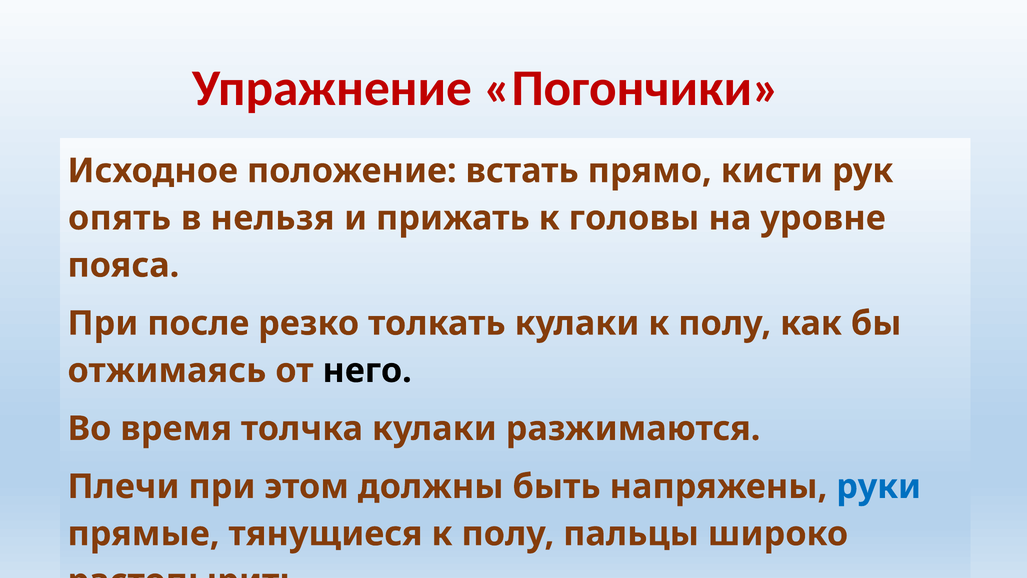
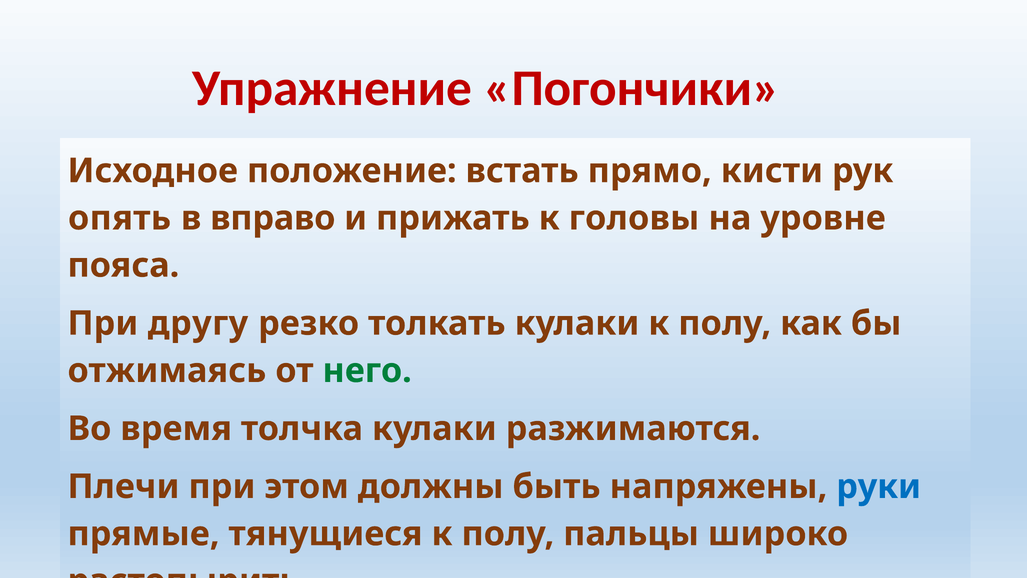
нельзя: нельзя -> вправо (273, 218)
после: после -> другу (198, 323)
него colour: black -> green (367, 370)
